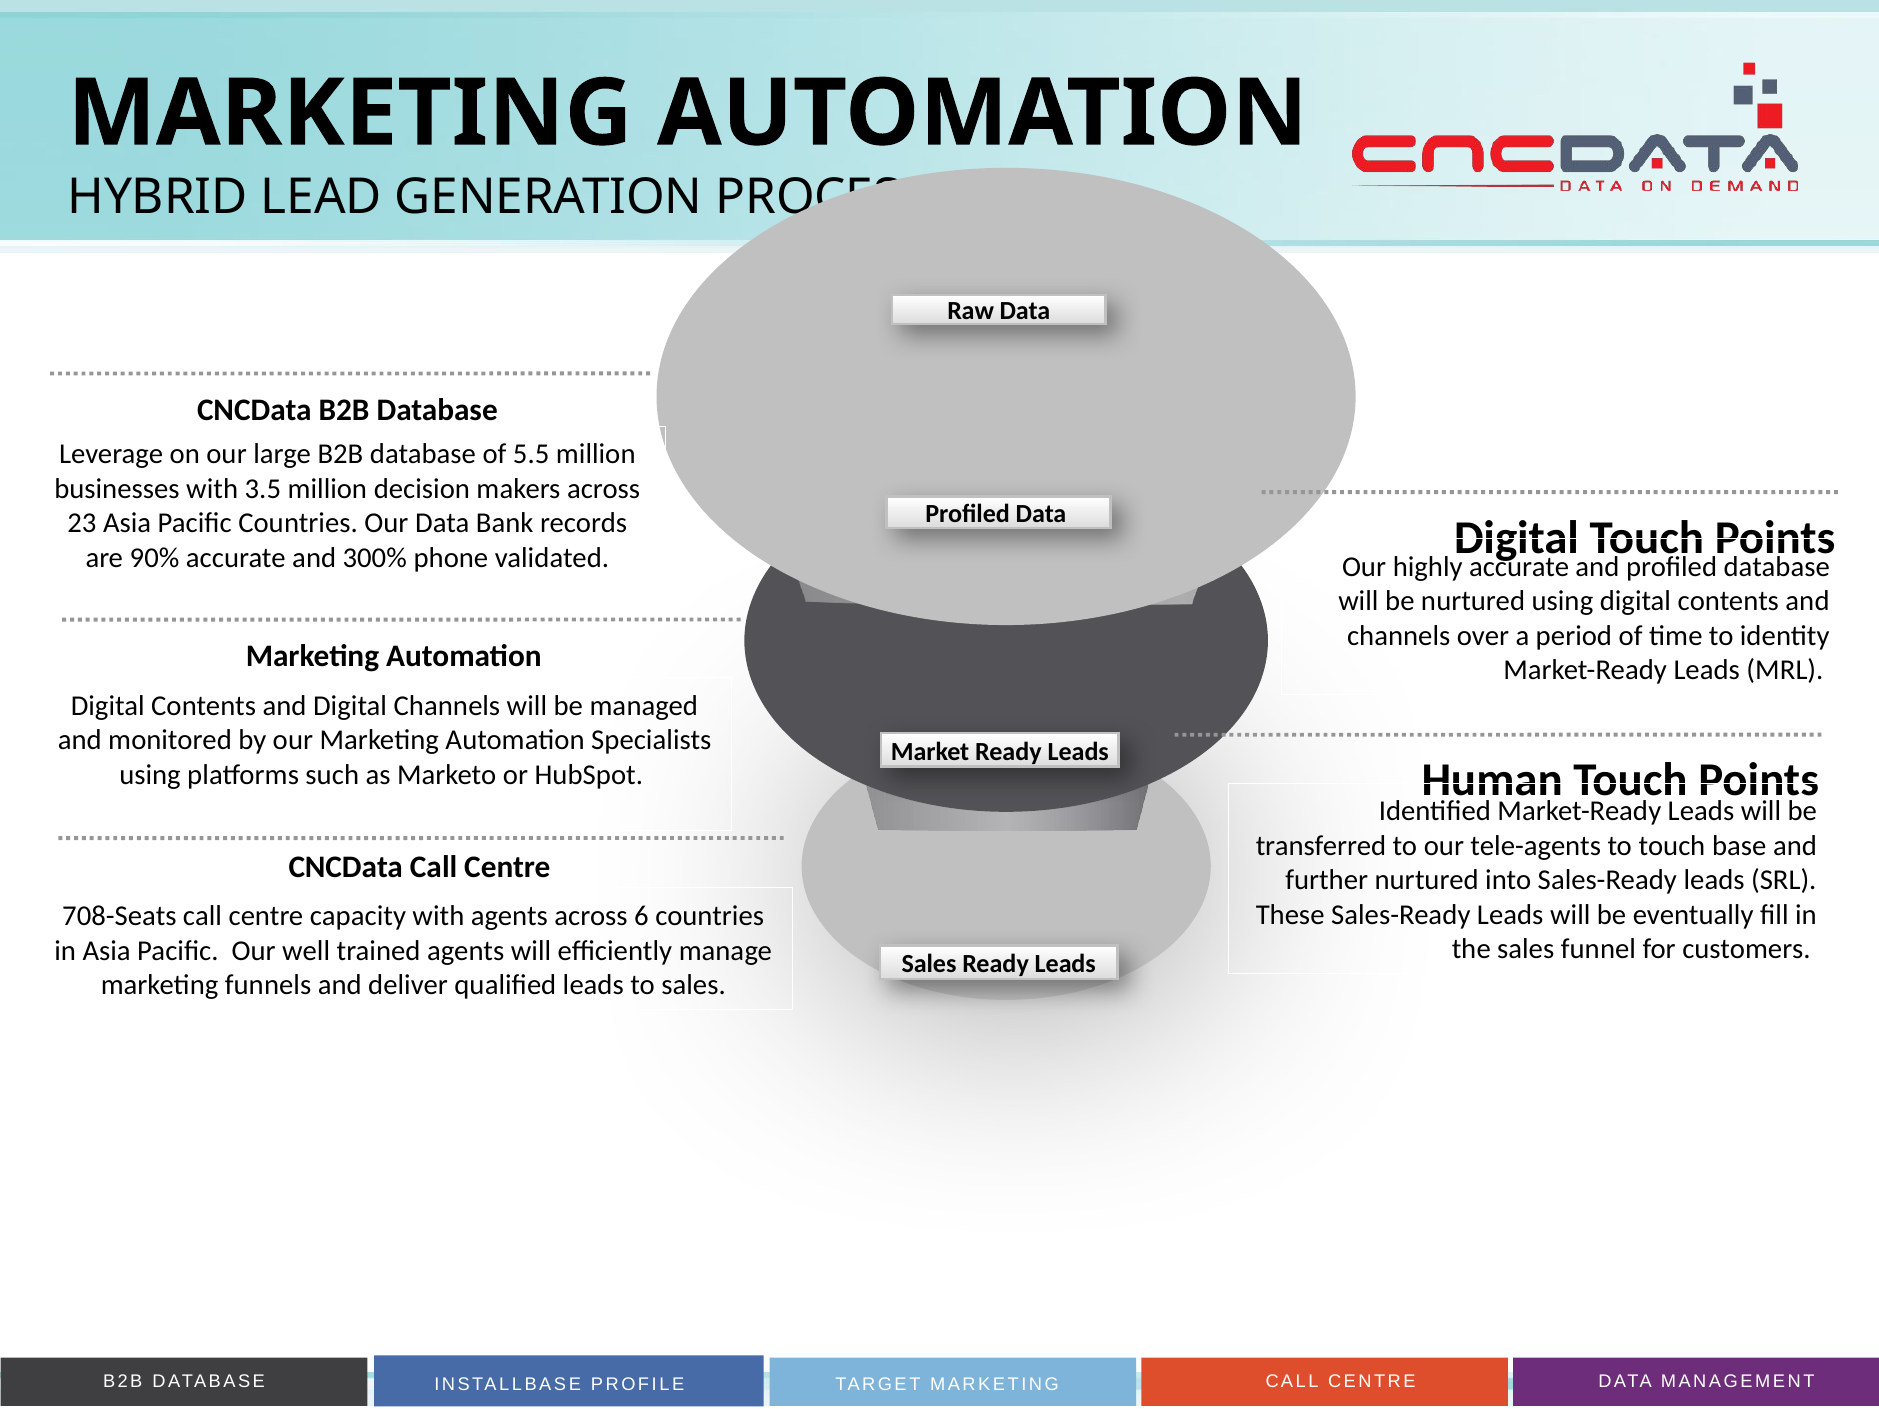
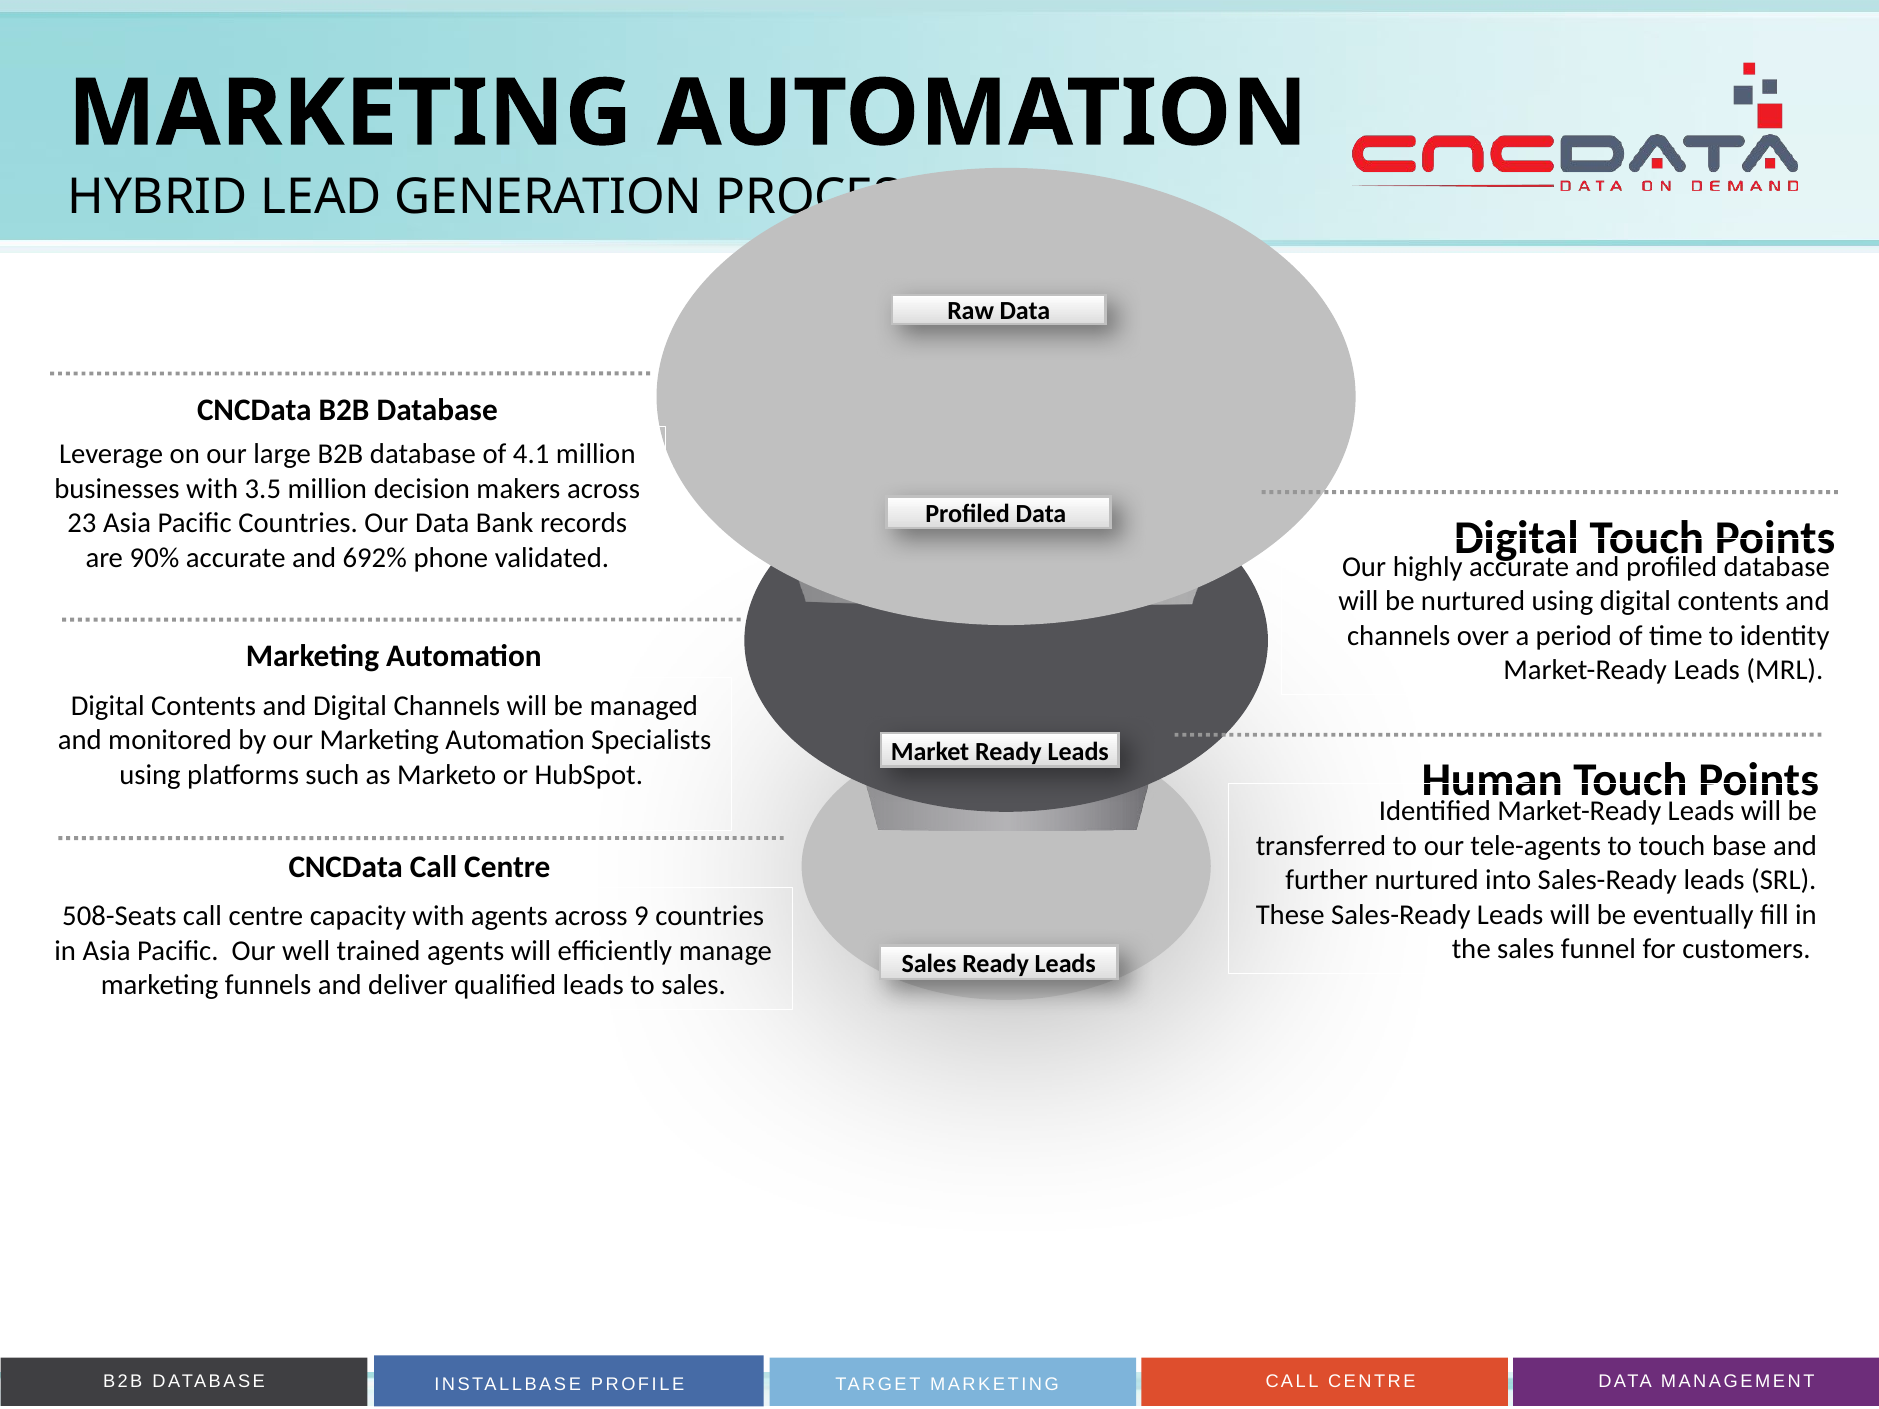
5.5: 5.5 -> 4.1 (531, 455)
300%: 300% -> 692% (375, 558)
708-Seats: 708-Seats -> 508-Seats (119, 916)
6: 6 -> 9 (641, 916)
